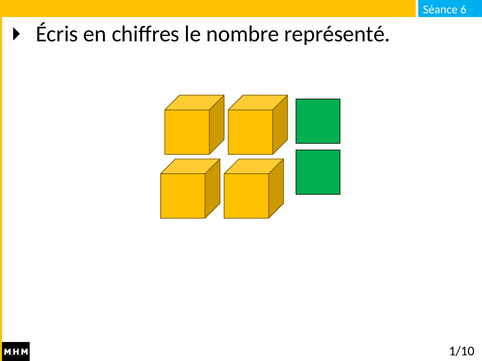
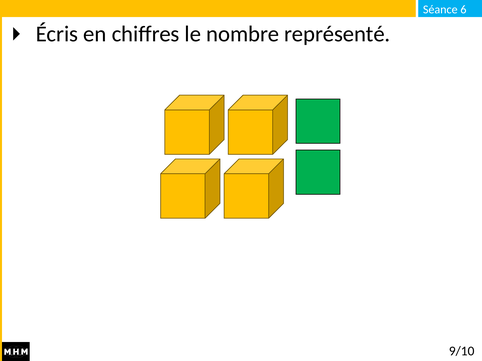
1/10: 1/10 -> 9/10 (462, 352)
